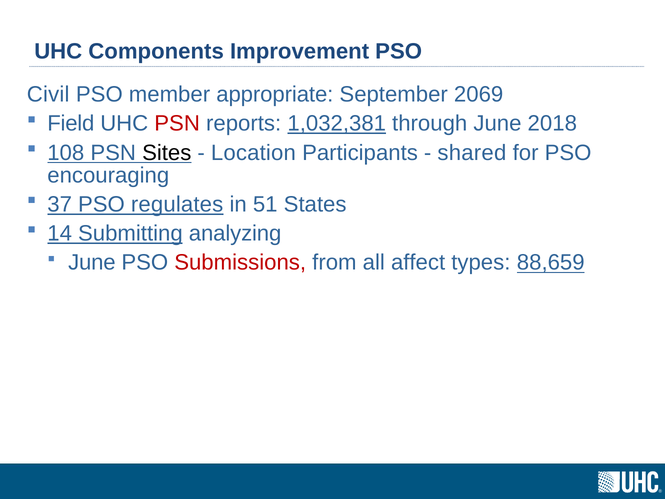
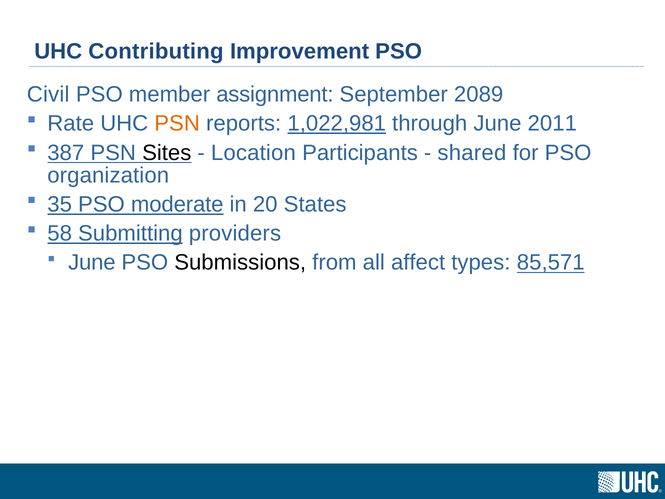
Components: Components -> Contributing (156, 52)
appropriate: appropriate -> assignment (275, 94)
2069: 2069 -> 2089 (479, 94)
Field: Field -> Rate (71, 124)
PSN colour: red -> orange (177, 124)
1,032,381: 1,032,381 -> 1,022,981 (337, 124)
2018: 2018 -> 2011 (552, 124)
108: 108 -> 387 (66, 153)
encouraging: encouraging -> organization (108, 175)
37: 37 -> 35 (60, 204)
regulates: regulates -> moderate (177, 204)
51: 51 -> 20 (265, 204)
14: 14 -> 58 (60, 233)
analyzing: analyzing -> providers (235, 233)
Submissions colour: red -> black (240, 263)
88,659: 88,659 -> 85,571 (551, 263)
